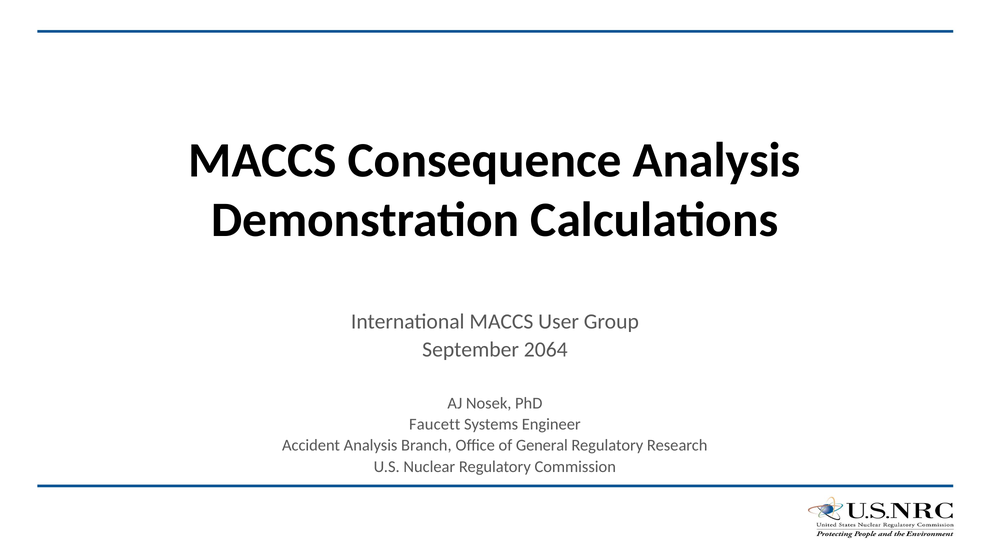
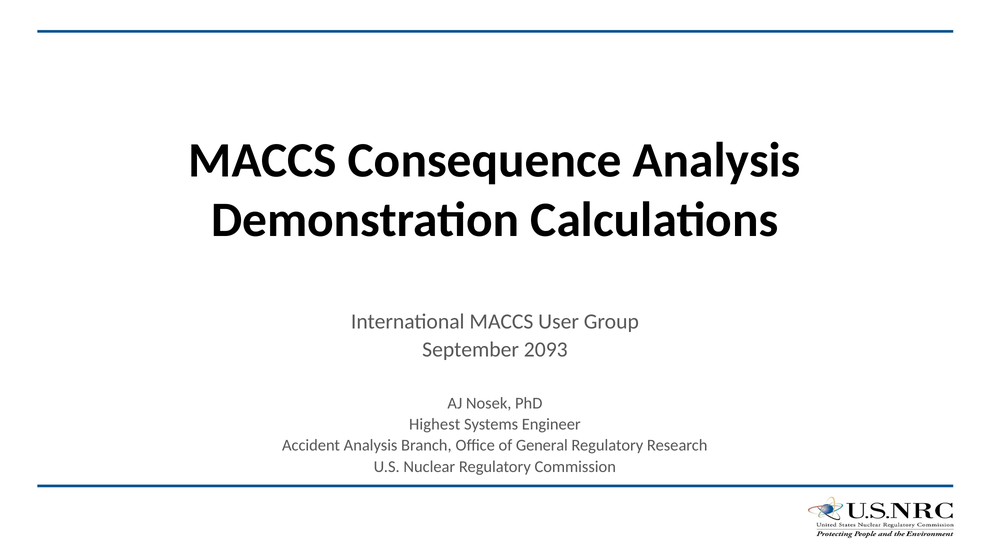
2064: 2064 -> 2093 (546, 349)
Faucett: Faucett -> Highest (435, 424)
